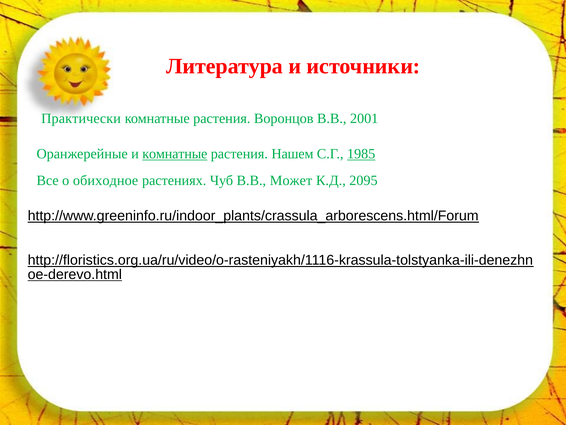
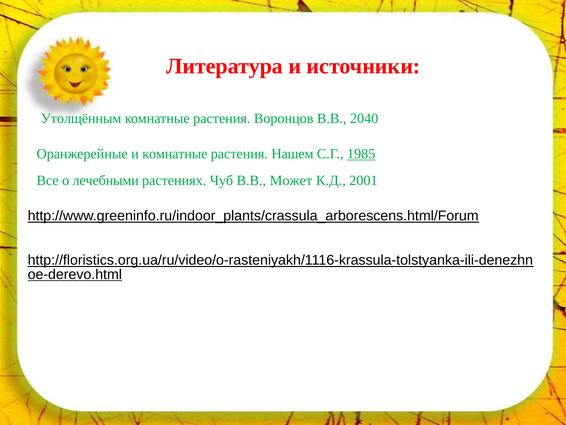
Практически: Практически -> Утолщённым (81, 118)
2001: 2001 -> 2040 (364, 118)
комнатные underline: present -> none (175, 154)
обиходное: обиходное -> лечебными (106, 180)
2095: 2095 -> 2001 (363, 180)
